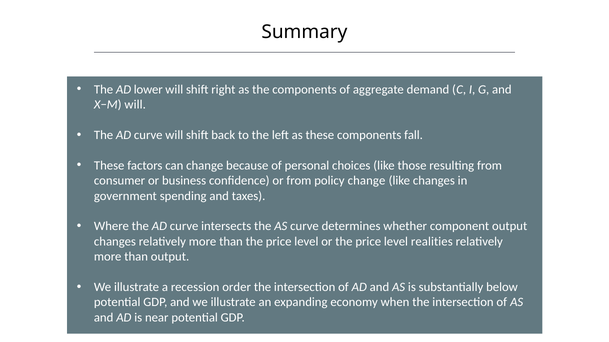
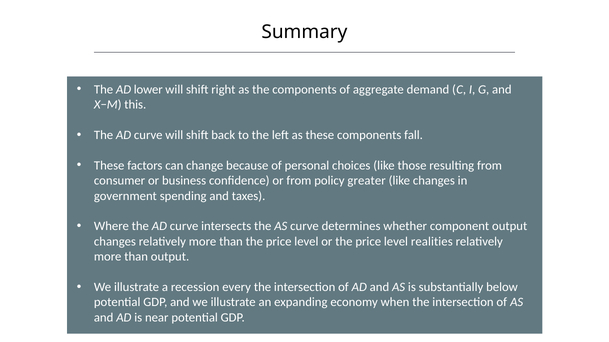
X−M will: will -> this (135, 105)
policy change: change -> greater (367, 181)
order: order -> every (237, 288)
